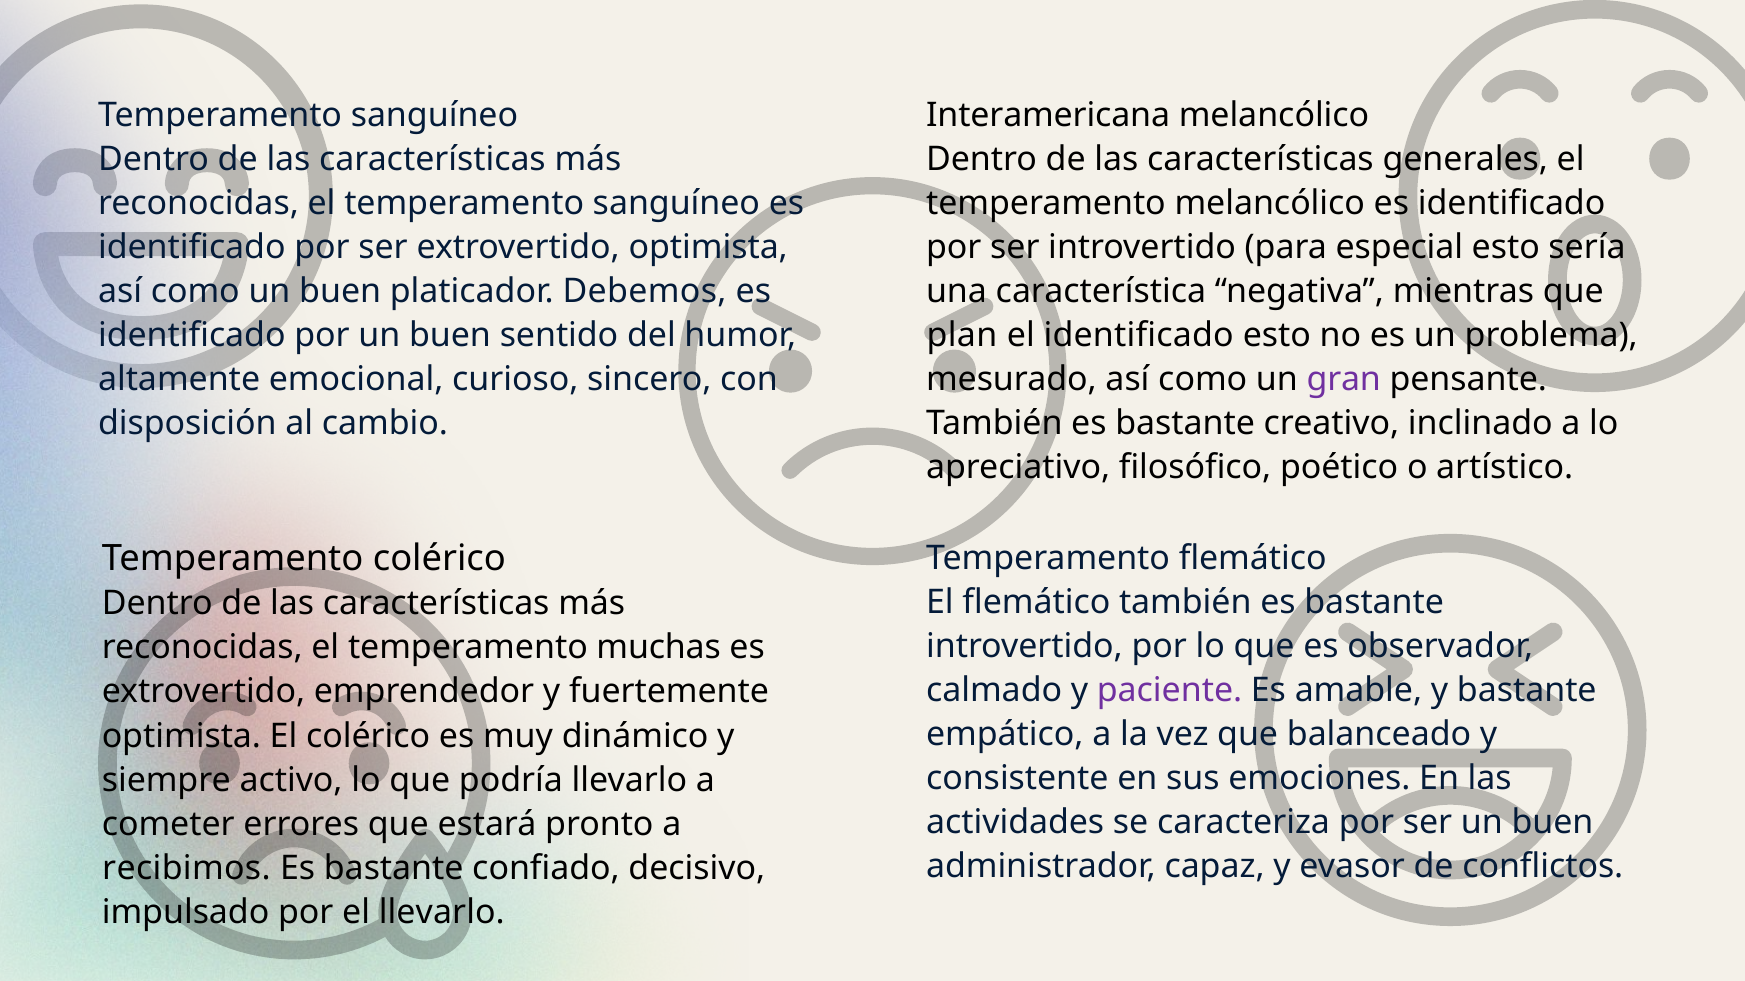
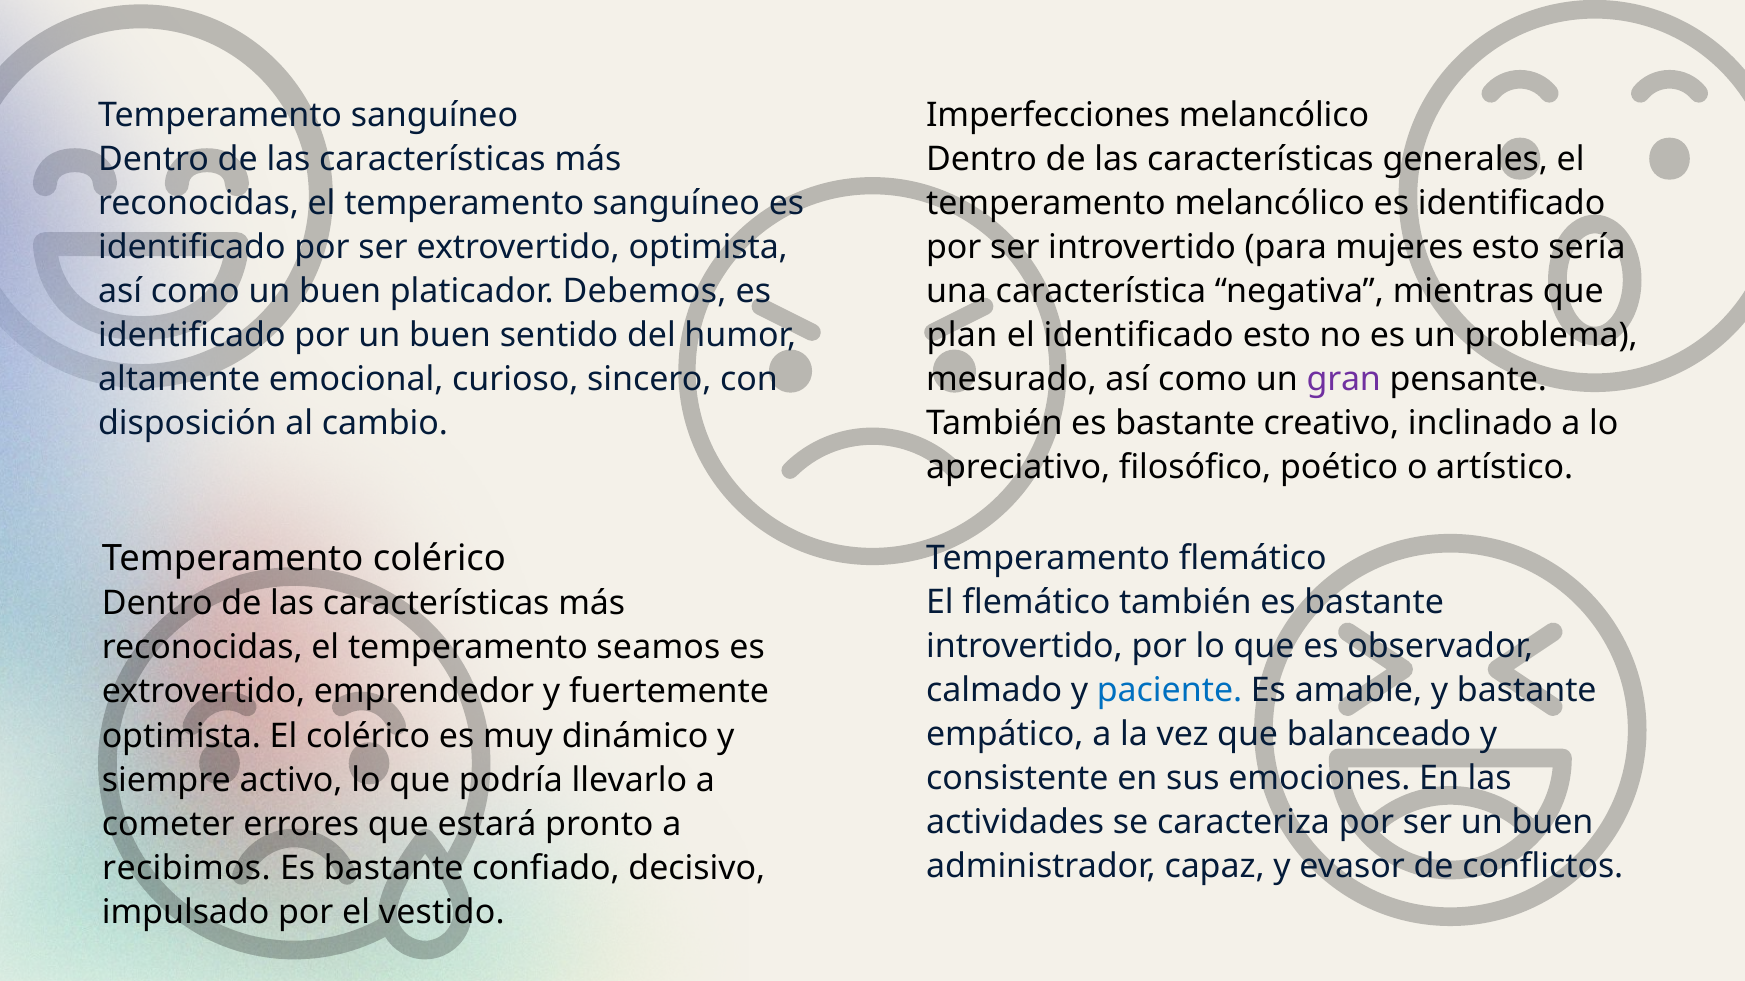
Interamericana: Interamericana -> Imperfecciones (1048, 115)
especial: especial -> mujeres (1399, 247)
muchas: muchas -> seamos (658, 648)
paciente colour: purple -> blue (1170, 691)
el llevarlo: llevarlo -> vestido (442, 913)
